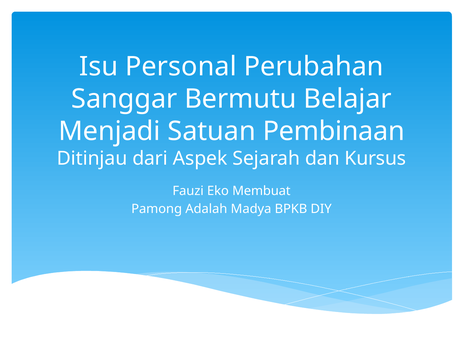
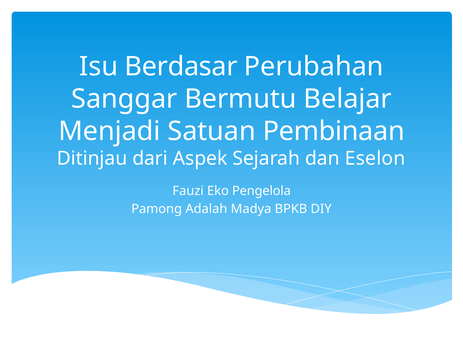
Personal: Personal -> Berdasar (181, 67)
Kursus: Kursus -> Eselon (375, 159)
Membuat: Membuat -> Pengelola (261, 191)
